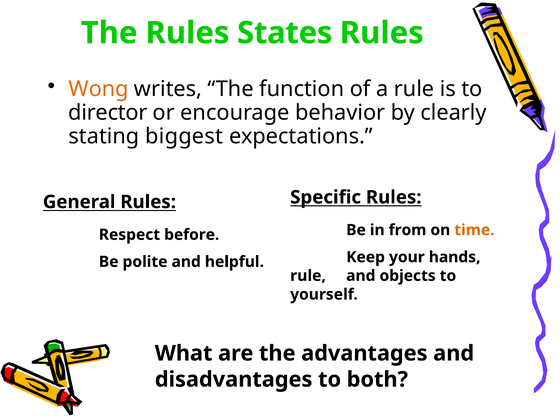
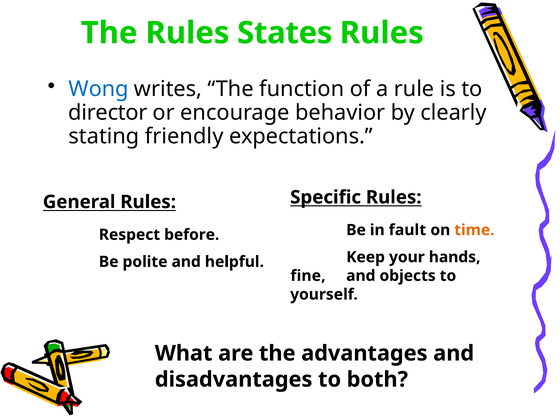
Wong colour: orange -> blue (99, 89)
biggest: biggest -> friendly (184, 136)
from: from -> fault (407, 230)
rule: rule -> fine (308, 276)
